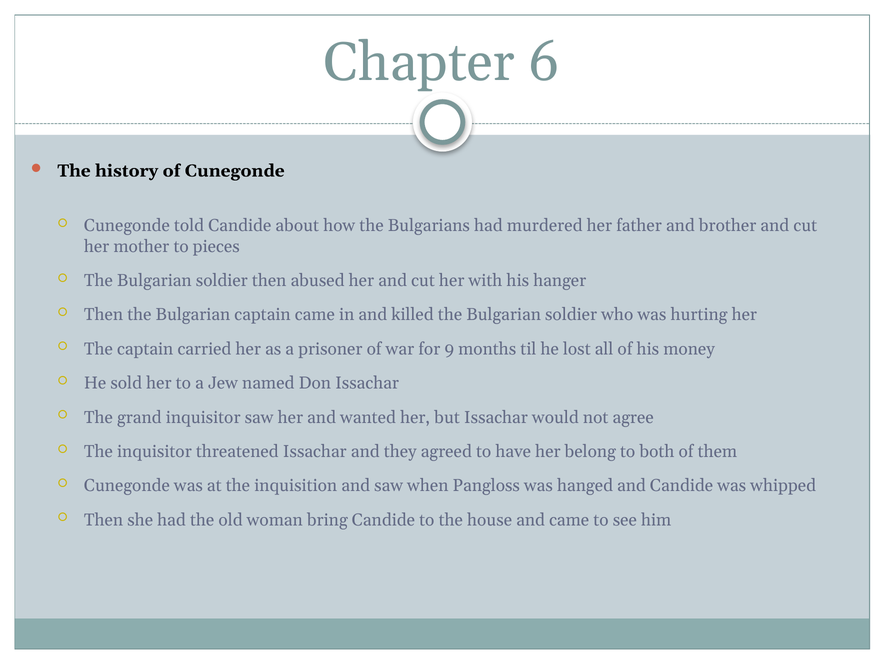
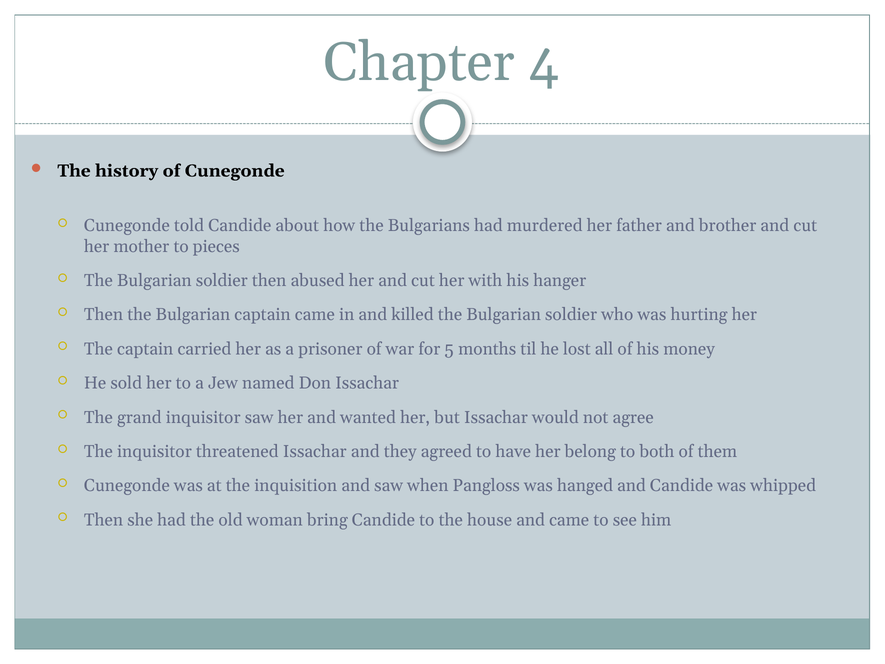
6: 6 -> 4 (544, 63)
9: 9 -> 5 (449, 349)
